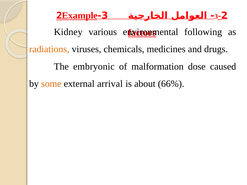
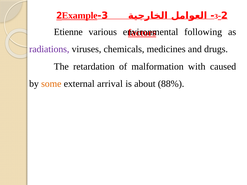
Kidney: Kidney -> Etienne (68, 32)
radiations colour: orange -> purple (49, 49)
embryonic: embryonic -> retardation (94, 67)
dose: dose -> with (197, 67)
66%: 66% -> 88% (171, 84)
